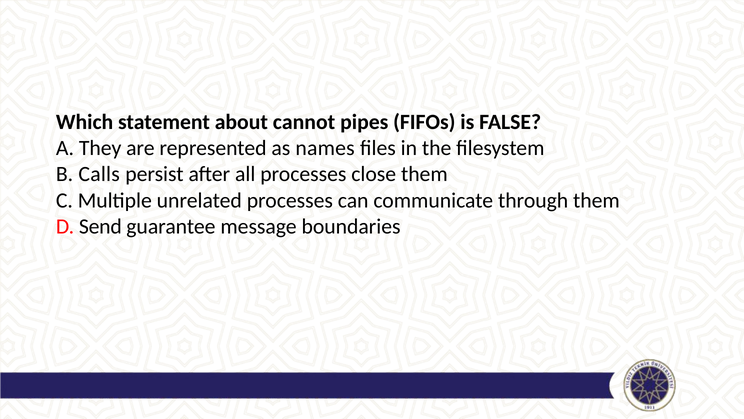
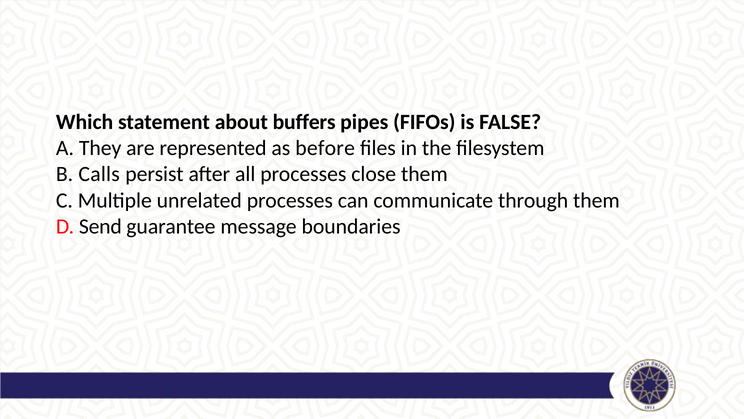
cannot: cannot -> buffers (304, 122)
names: names -> before (325, 148)
